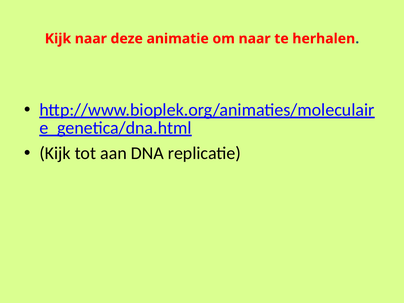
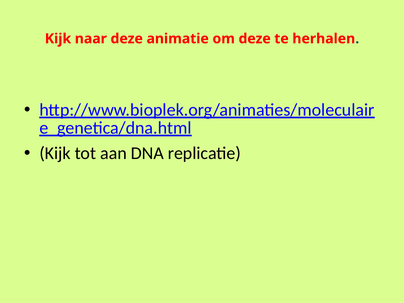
om naar: naar -> deze (255, 39)
